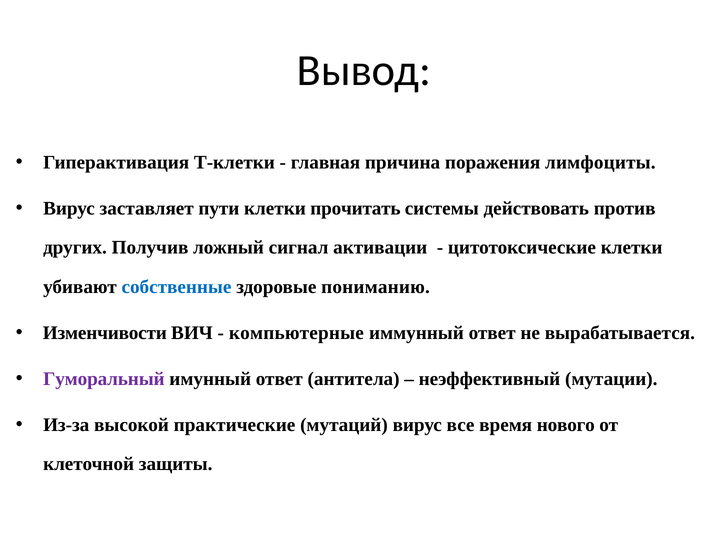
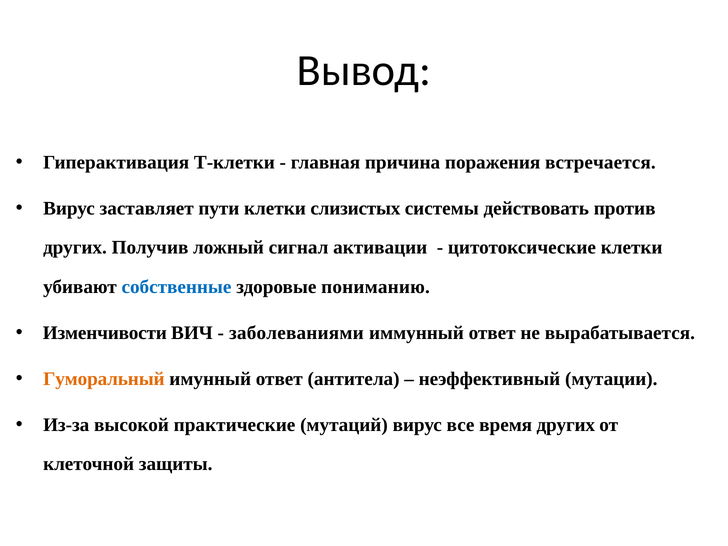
лимфоциты: лимфоциты -> встречается (600, 162)
прочитать: прочитать -> слизистых (355, 208)
компьютерные: компьютерные -> заболеваниями (296, 333)
Гуморальный colour: purple -> orange (104, 379)
время нового: нового -> других (566, 425)
